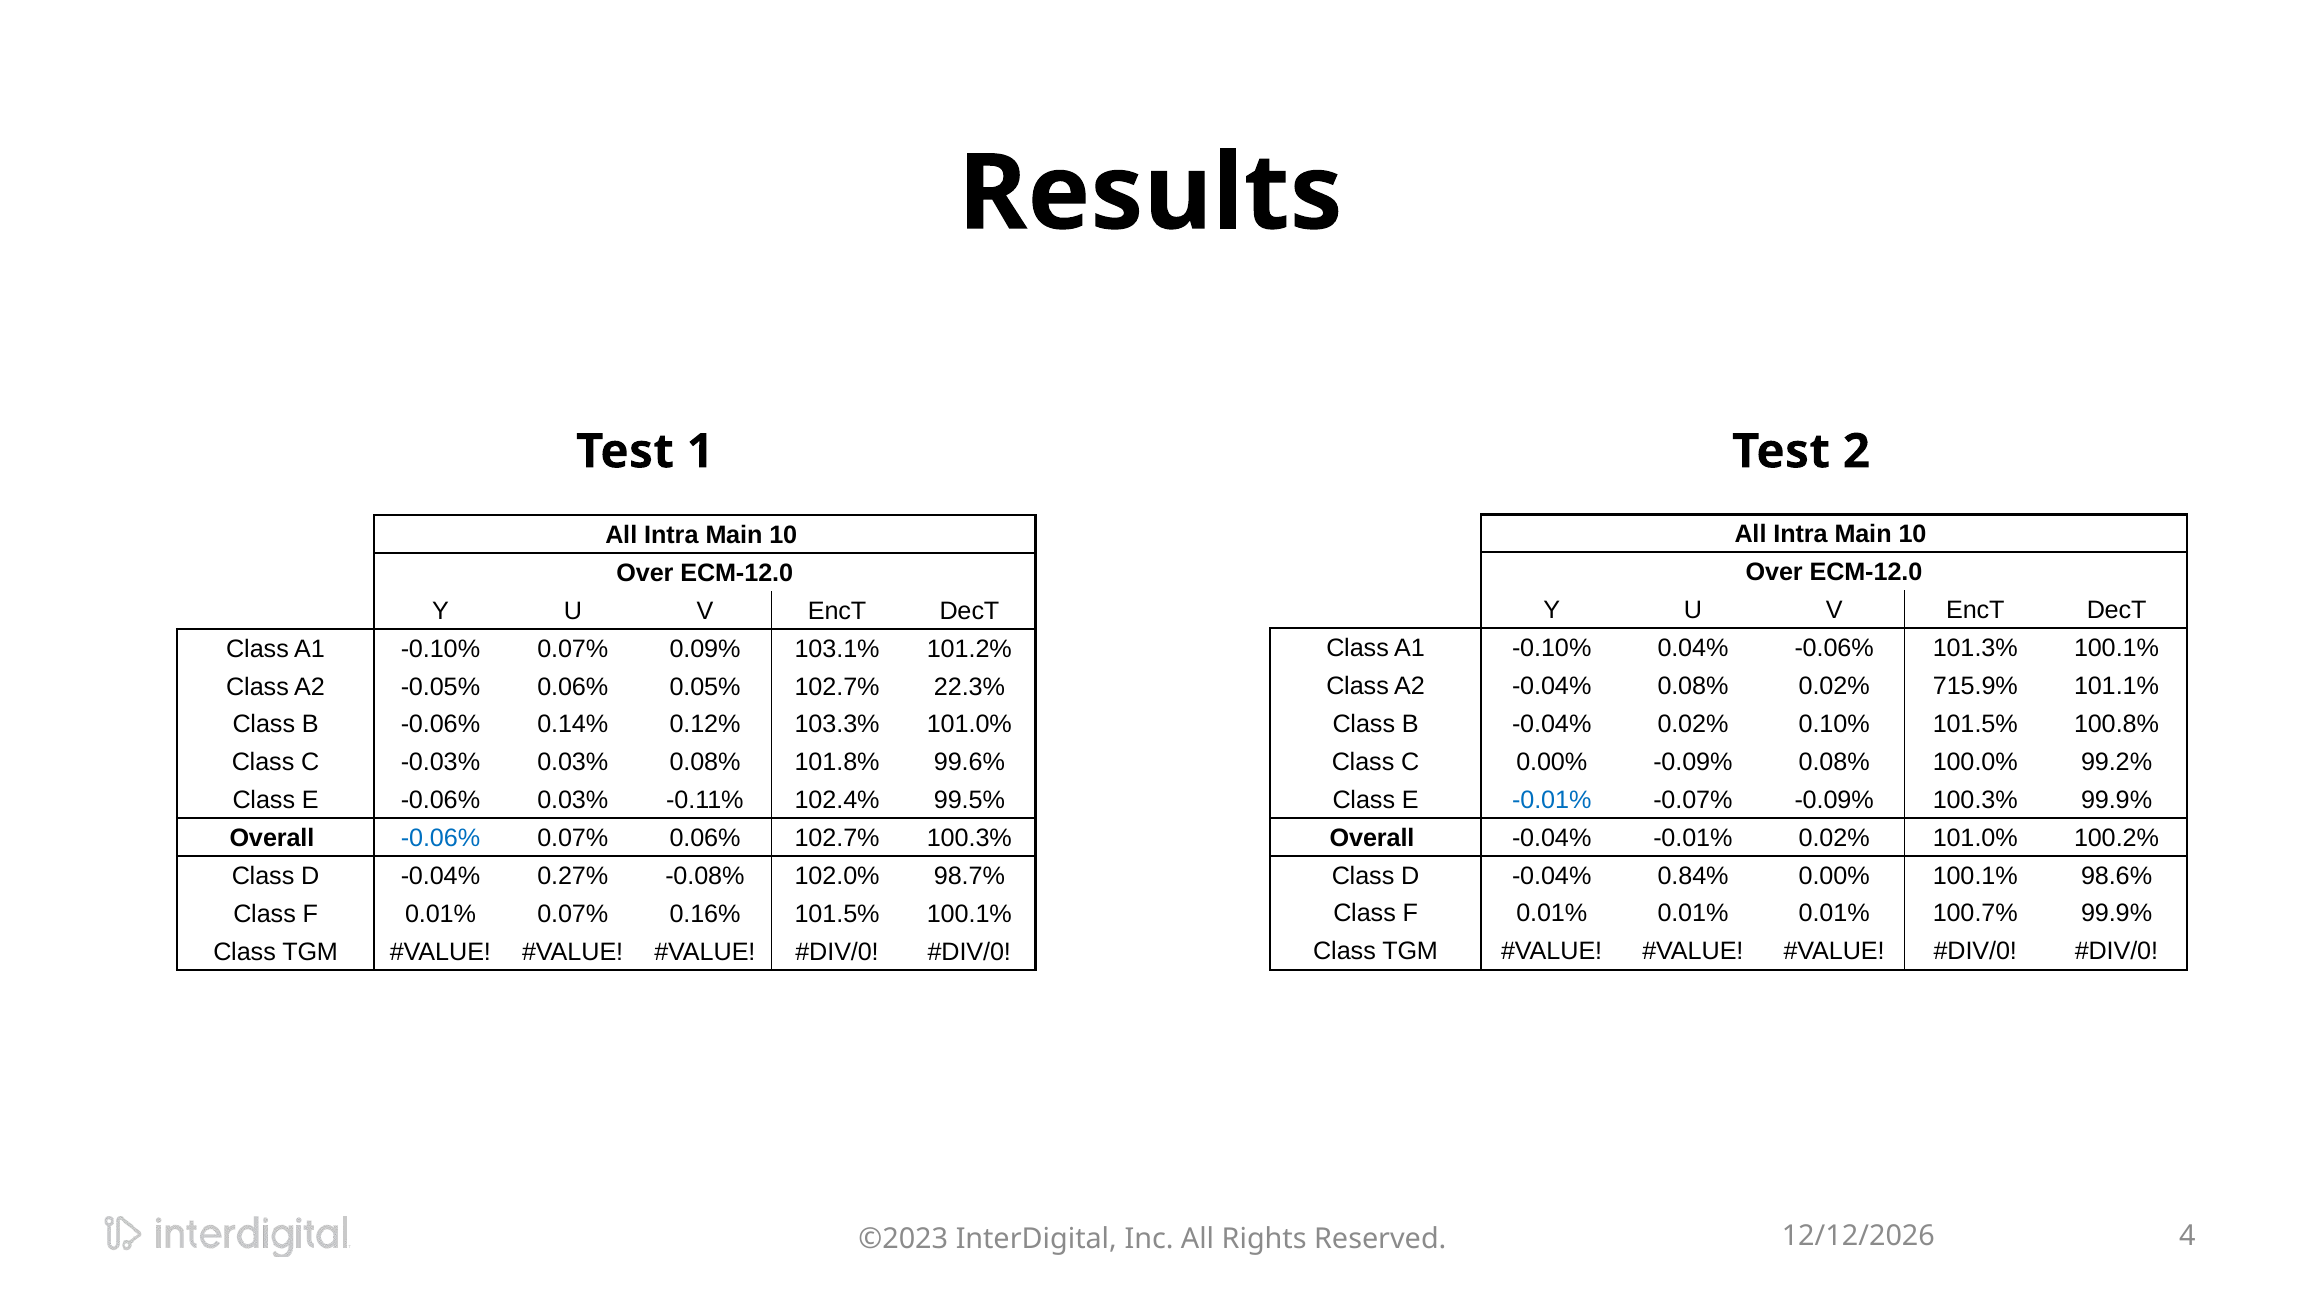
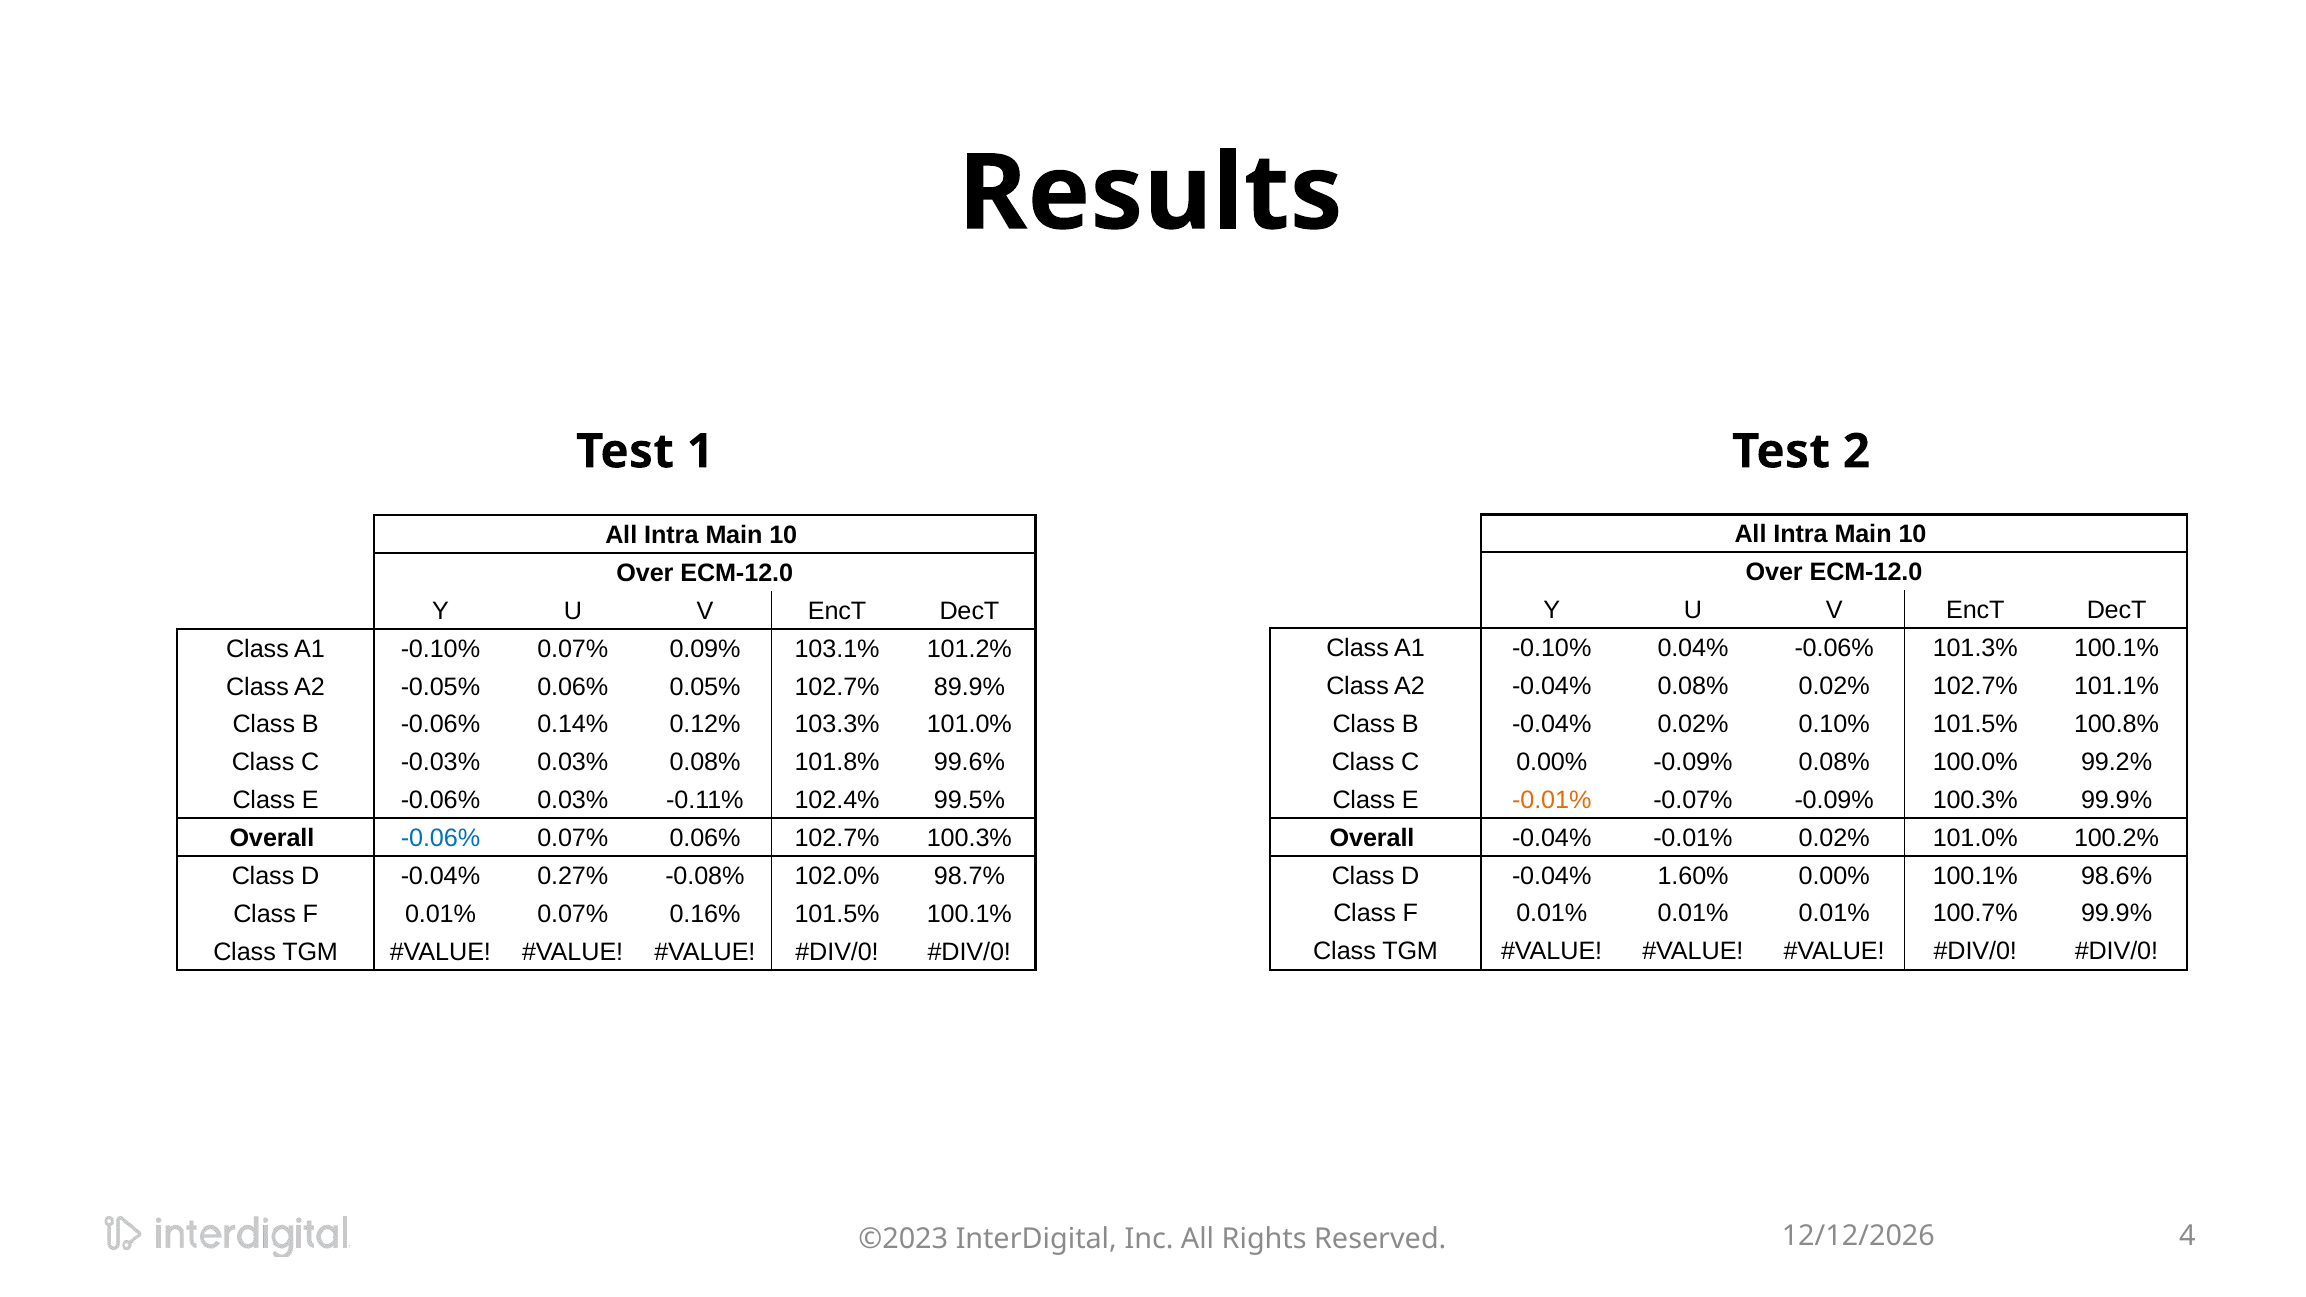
0.02% 715.9%: 715.9% -> 102.7% (1975, 686)
22.3%: 22.3% -> 89.9% (970, 687)
-0.01% colour: blue -> orange (1552, 800)
0.84%: 0.84% -> 1.60% (1693, 876)
